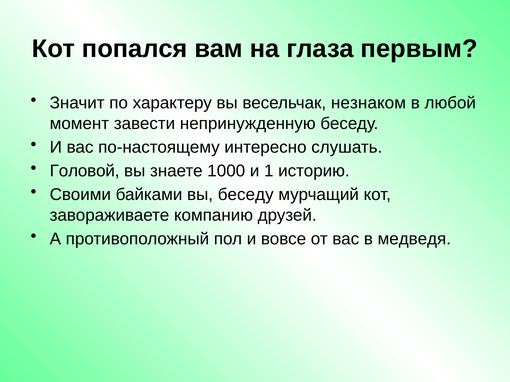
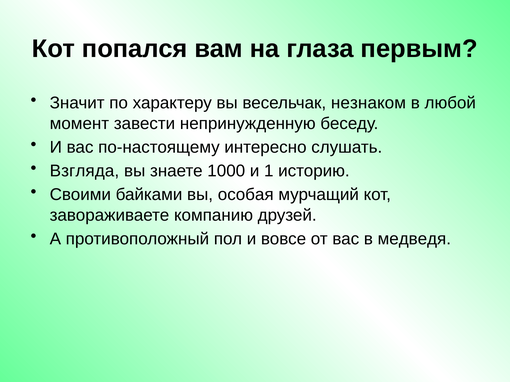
Головой: Головой -> Взгляда (84, 171)
вы беседу: беседу -> особая (246, 195)
